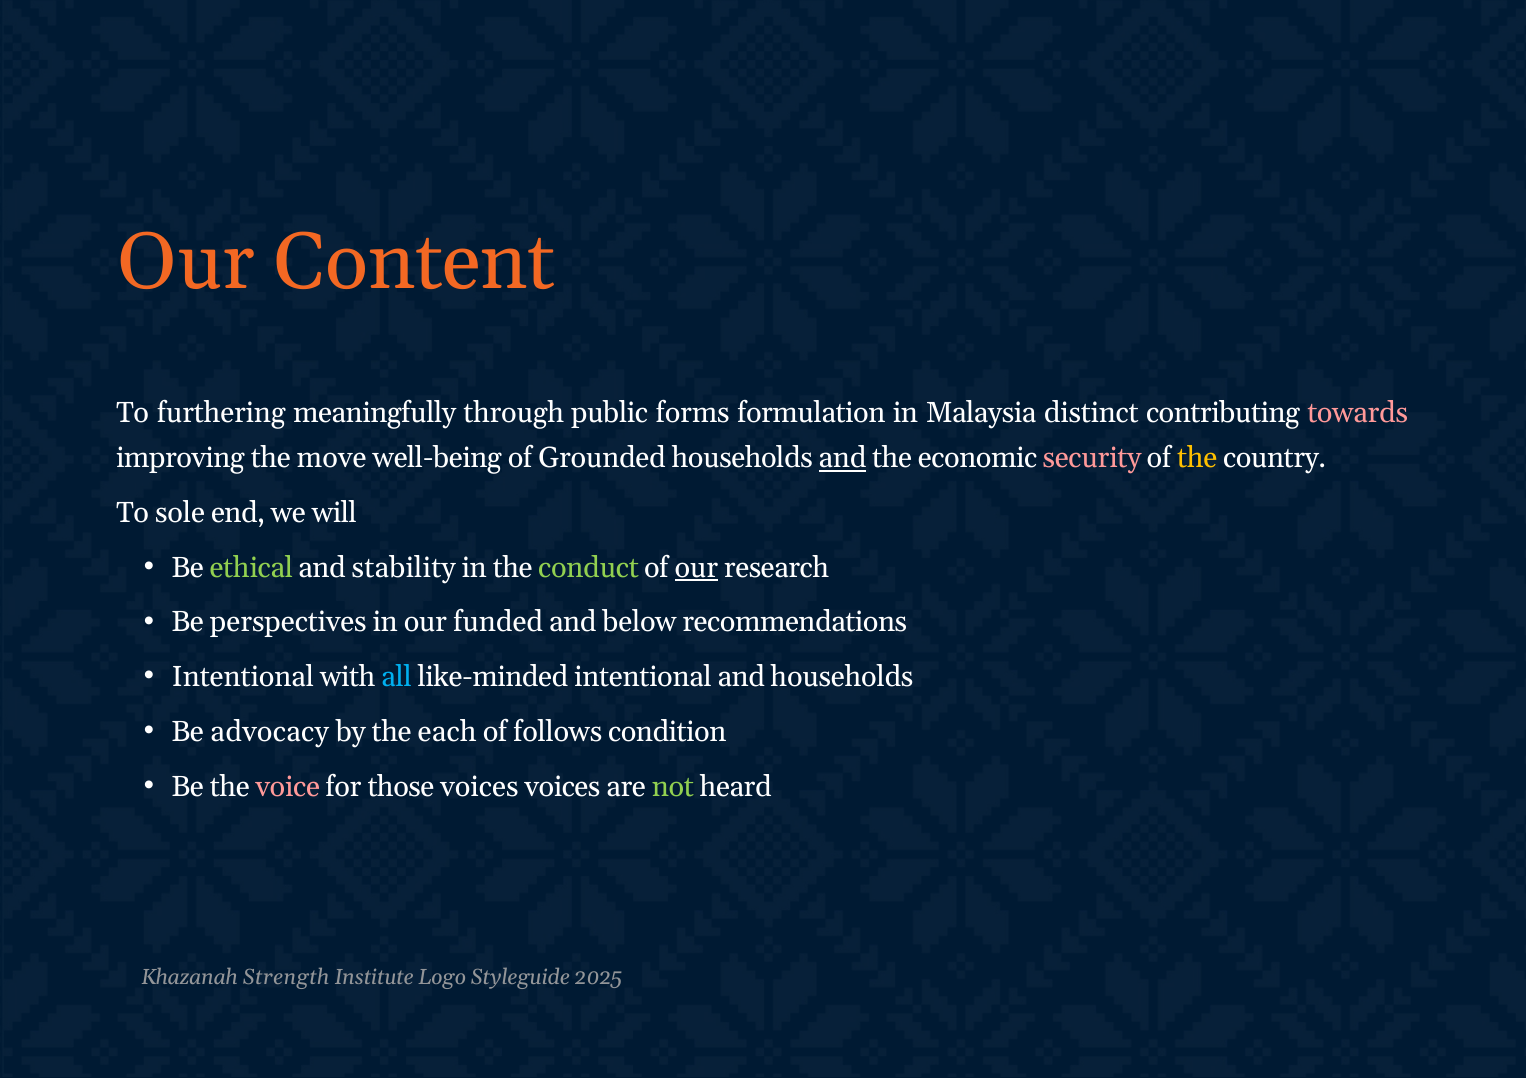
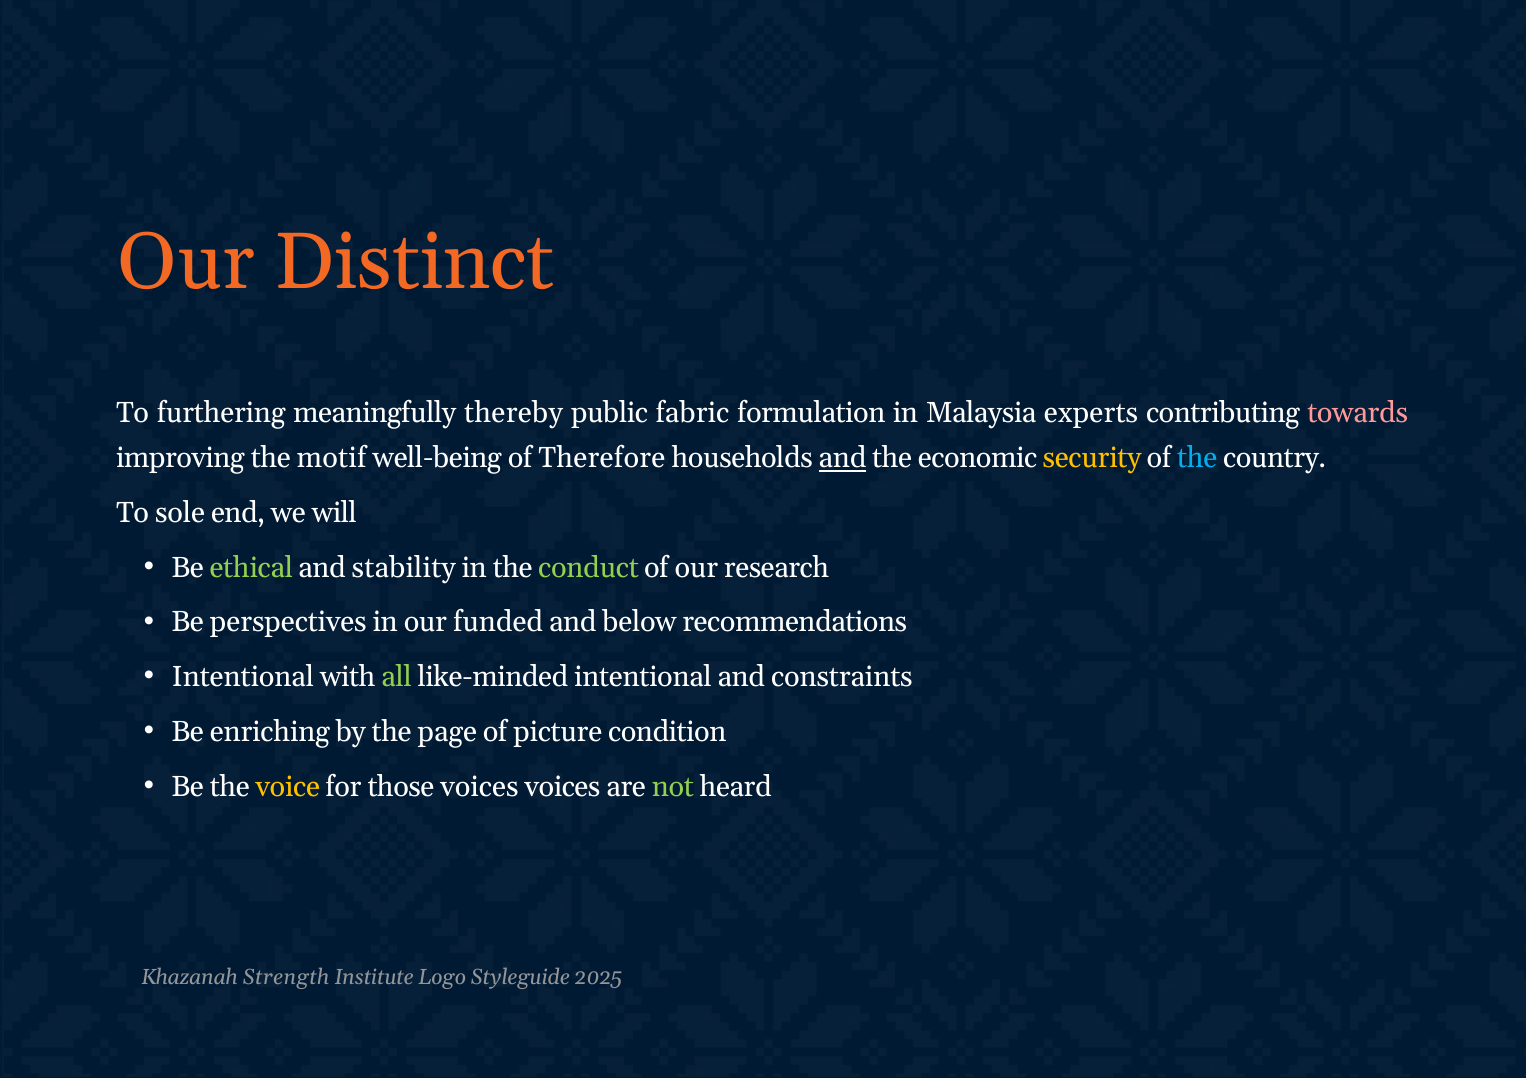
Content: Content -> Distinct (415, 262)
through: through -> thereby (513, 413)
forms: forms -> fabric (692, 413)
distinct: distinct -> experts (1091, 413)
move: move -> motif (332, 458)
Grounded: Grounded -> Therefore (602, 458)
security colour: pink -> yellow (1092, 458)
the colour: yellow -> light blue (1197, 458)
our underline: present -> none (696, 568)
all colour: light blue -> light green (397, 677)
and households: households -> constraints (842, 677)
advocacy: advocacy -> enriching (270, 732)
each: each -> page (447, 732)
follows: follows -> picture (558, 732)
voice colour: pink -> yellow (288, 787)
